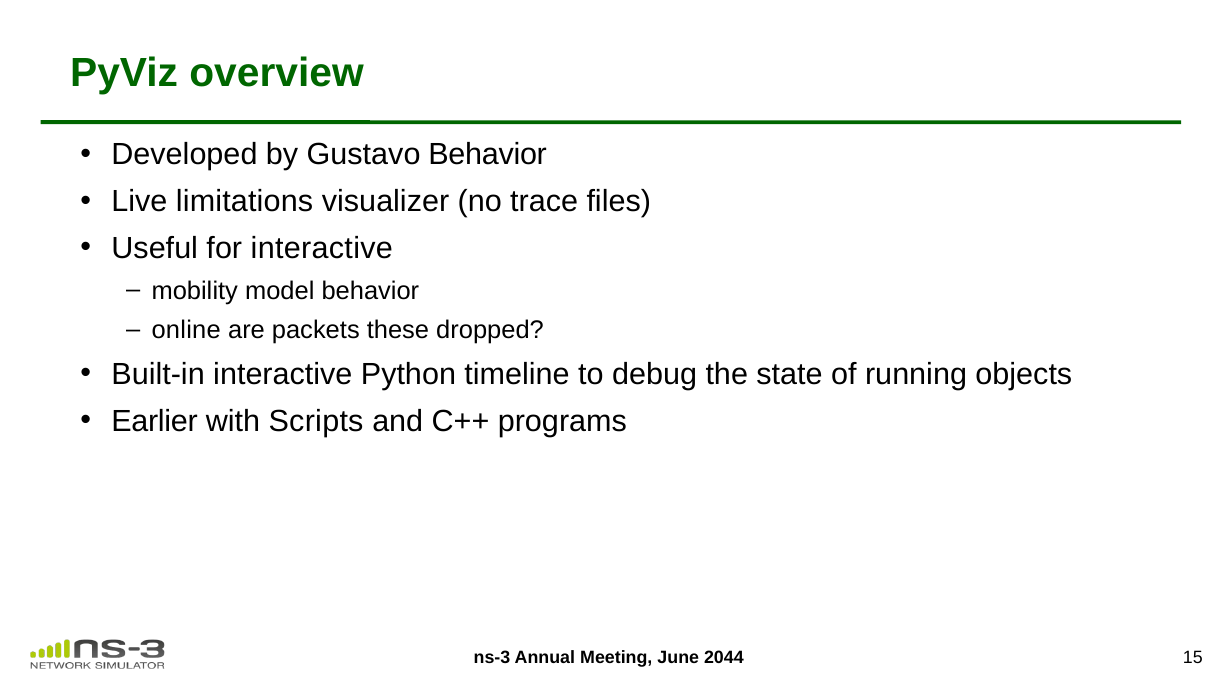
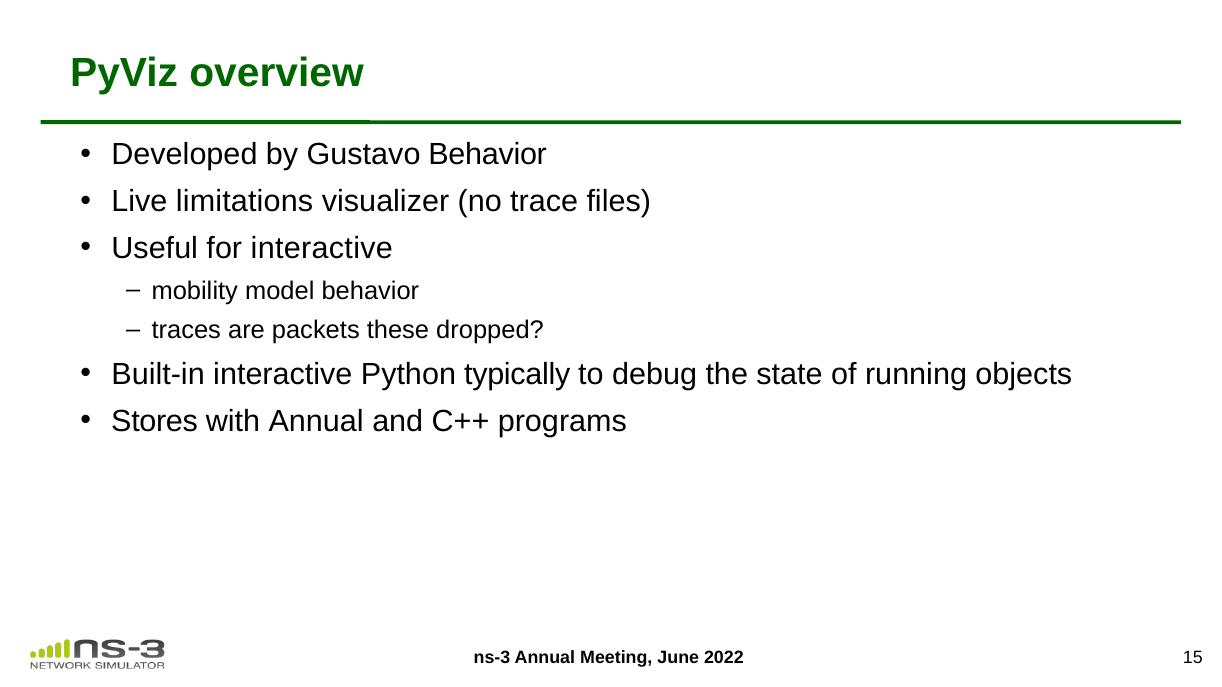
online: online -> traces (186, 330)
timeline: timeline -> typically (517, 374)
Earlier: Earlier -> Stores (155, 421)
with Scripts: Scripts -> Annual (316, 421)
2044: 2044 -> 2022 (724, 658)
